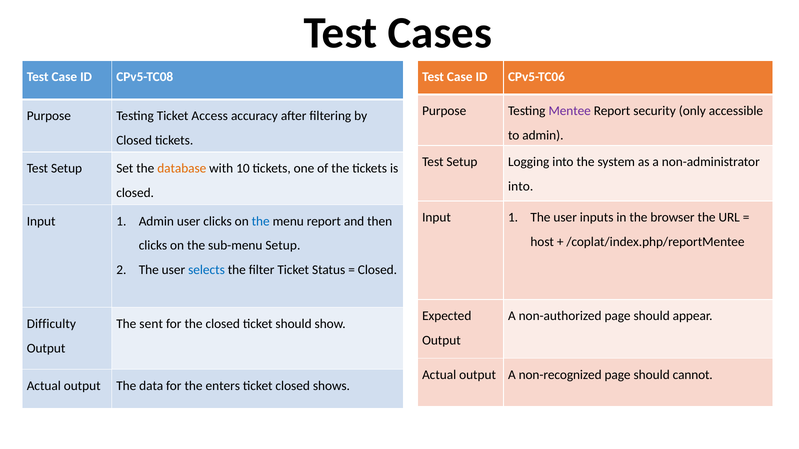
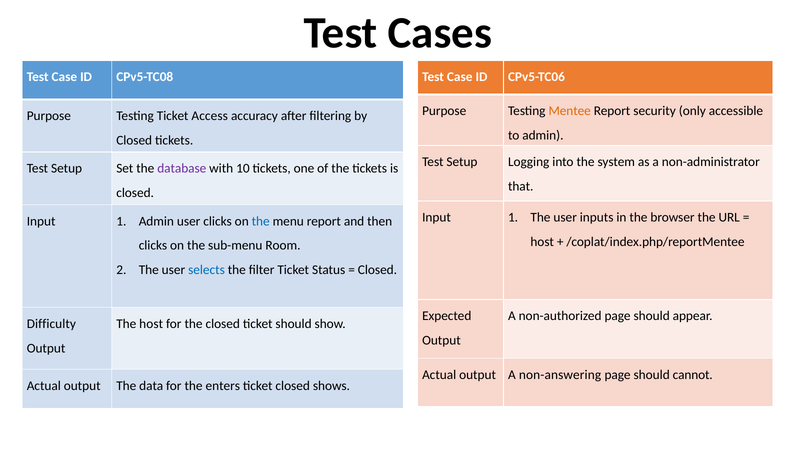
Mentee colour: purple -> orange (570, 111)
database colour: orange -> purple (182, 169)
into: into -> that (521, 187)
sub-menu Setup: Setup -> Room (283, 246)
The sent: sent -> host (151, 324)
non-recognized: non-recognized -> non-answering (560, 375)
